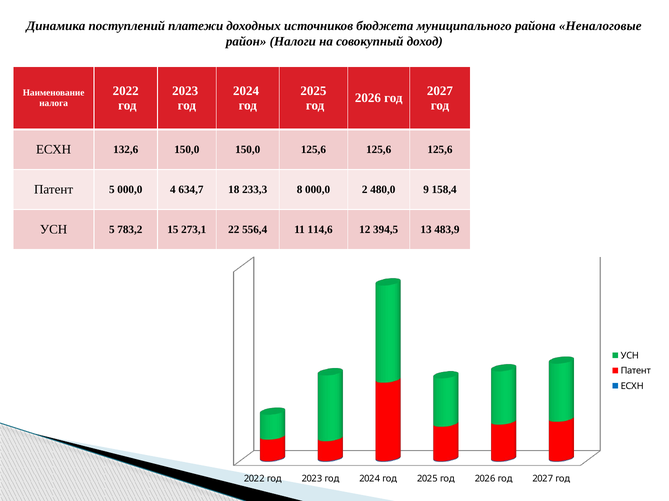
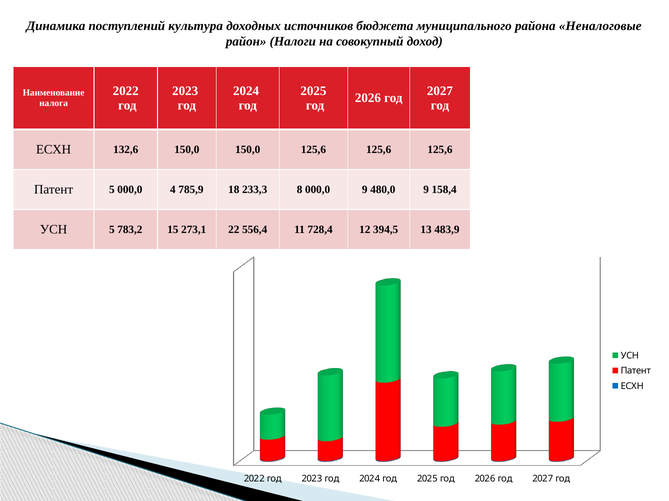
платежи: платежи -> культура (196, 26)
634,7: 634,7 -> 785,9 (191, 190)
000,0 2: 2 -> 9 (365, 190)
114,6: 114,6 -> 728,4 (320, 230)
